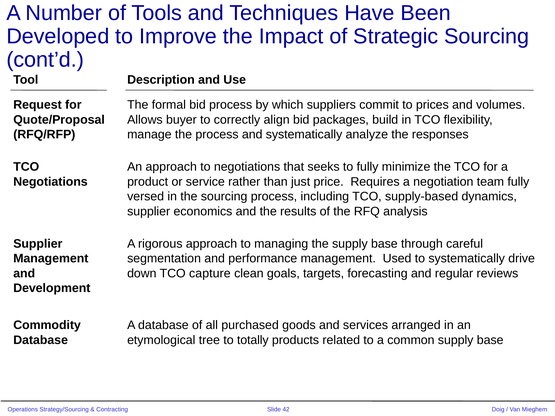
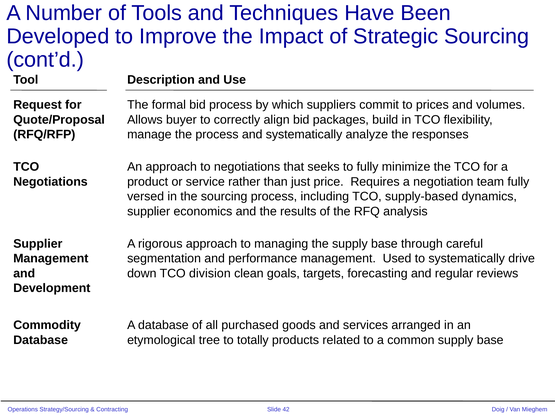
capture: capture -> division (210, 274)
